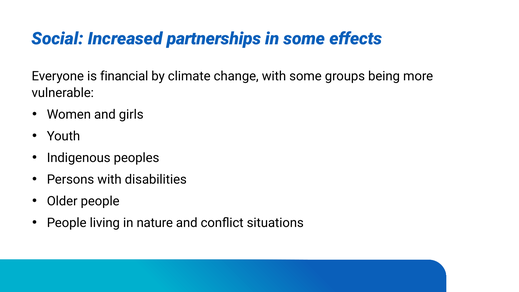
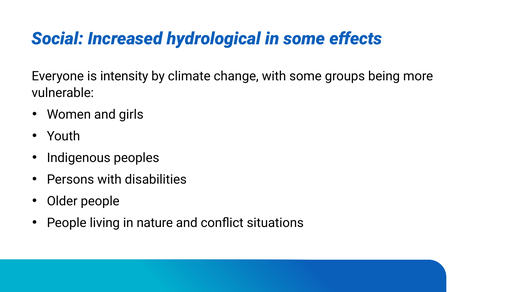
partnerships: partnerships -> hydrological (214, 39)
financial: financial -> intensity (124, 76)
